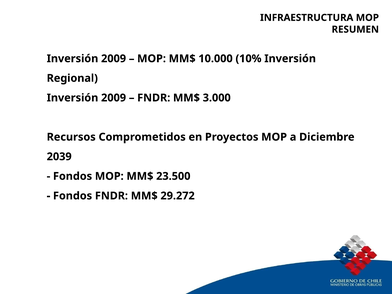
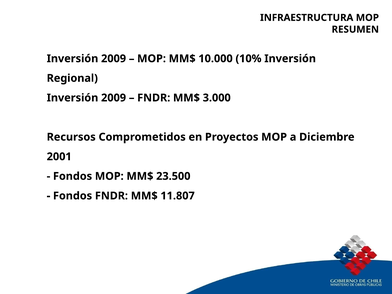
2039: 2039 -> 2001 (59, 157)
29.272: 29.272 -> 11.807 (178, 196)
